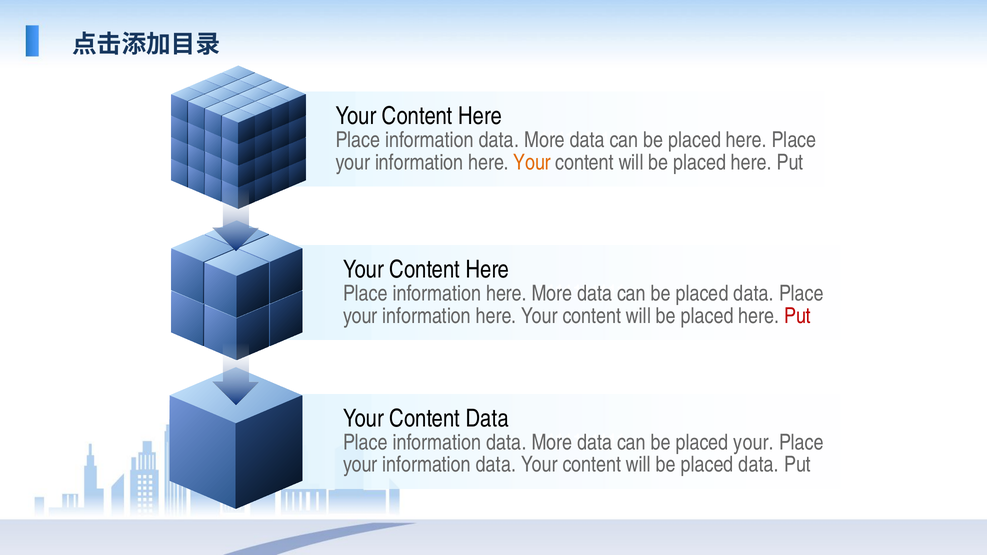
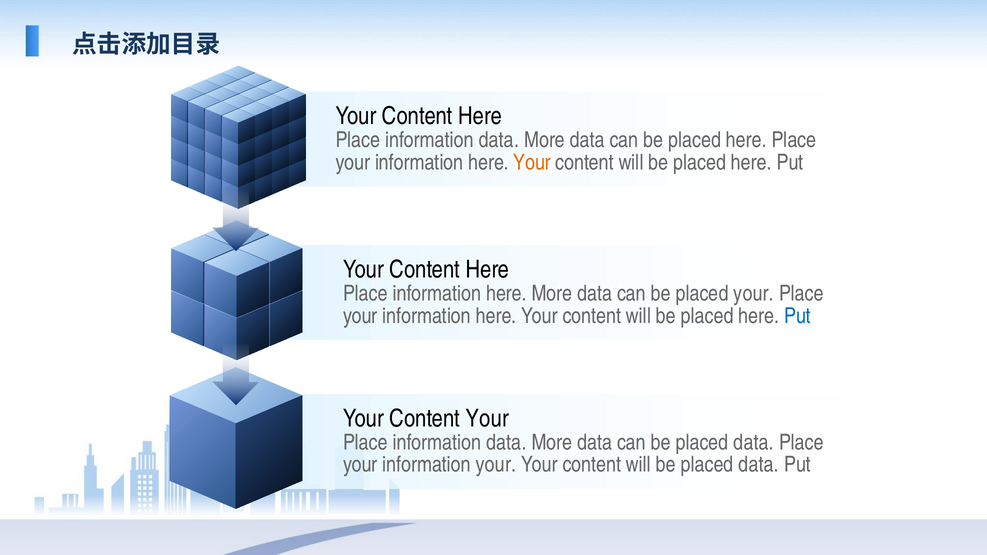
can be placed data: data -> your (754, 294)
Put colour: red -> blue (798, 316)
Content Data: Data -> Your (487, 419)
can be placed your: your -> data (754, 443)
data: data -> your (496, 465)
